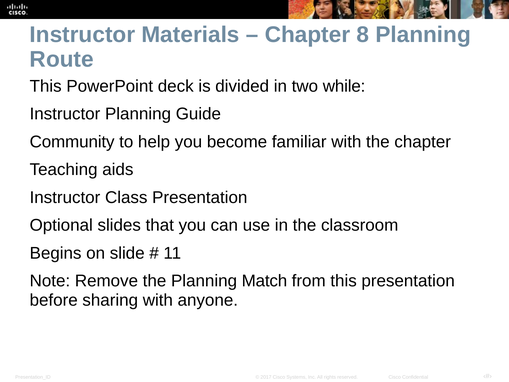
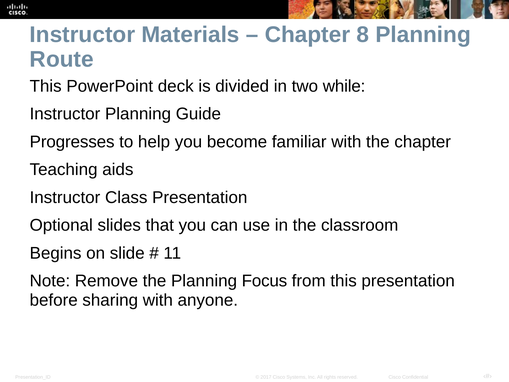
Community: Community -> Progresses (72, 142)
Match: Match -> Focus (264, 281)
